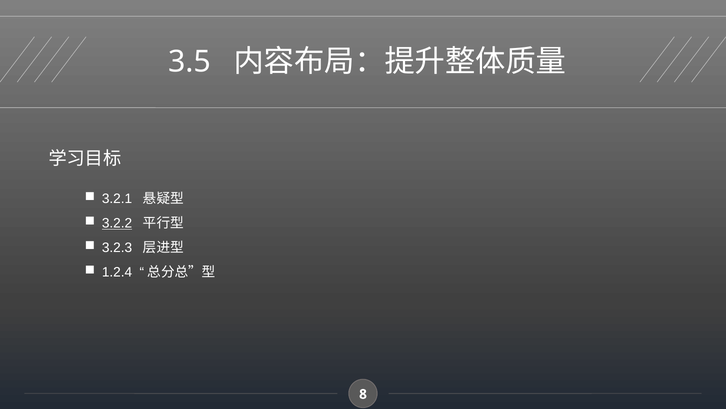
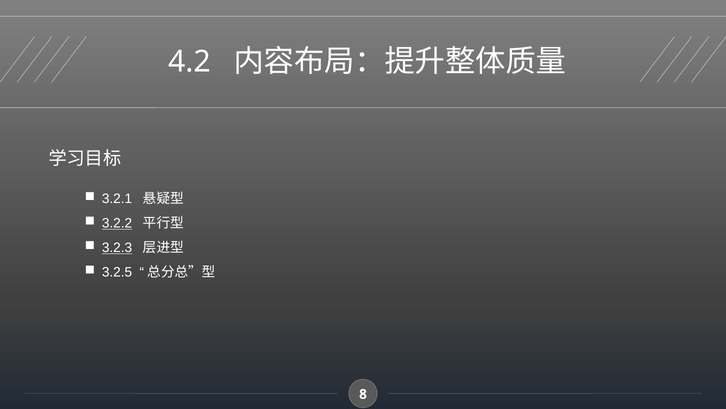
3.5: 3.5 -> 4.2 (189, 62)
3.2.3 underline: none -> present (117, 248)
1.2.4: 1.2.4 -> 3.2.5 (117, 272)
